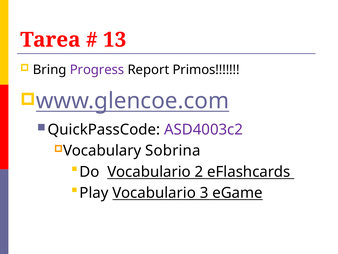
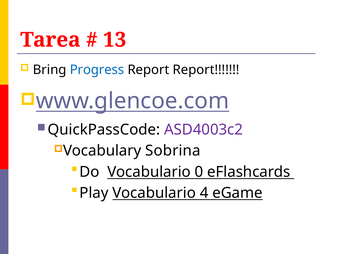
Progress colour: purple -> blue (97, 70)
Report Primos: Primos -> Report (206, 70)
2: 2 -> 0 (199, 171)
3: 3 -> 4 (204, 193)
